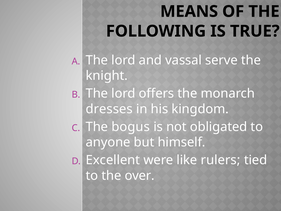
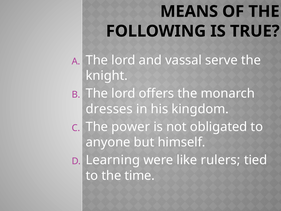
bogus: bogus -> power (131, 127)
Excellent: Excellent -> Learning (113, 160)
over: over -> time (140, 175)
